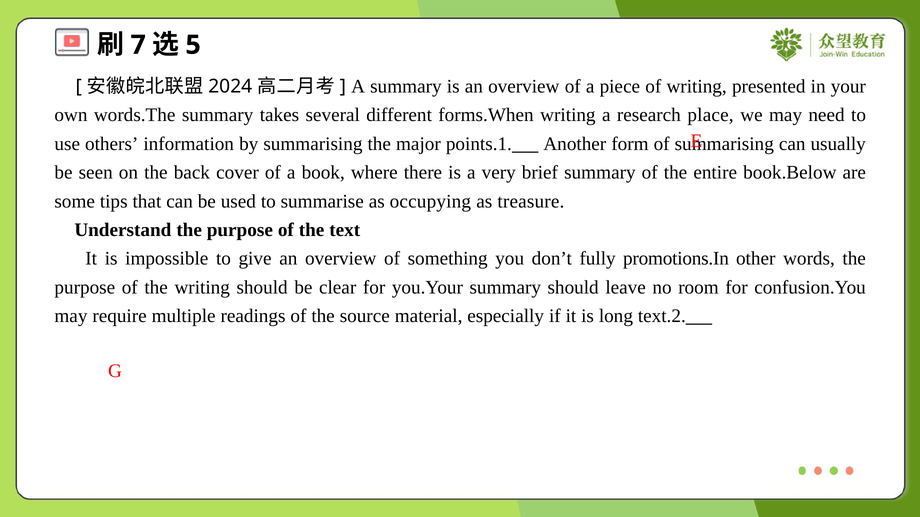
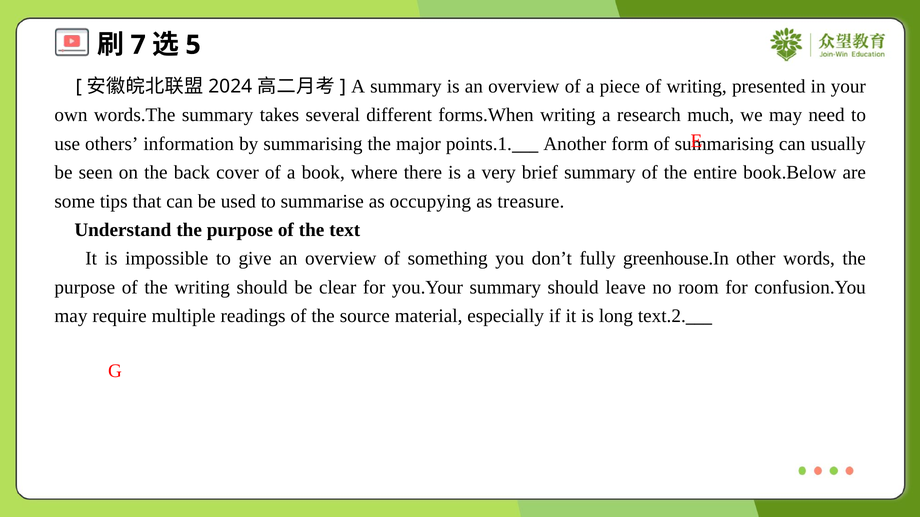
place: place -> much (711, 115)
promotions.In: promotions.In -> greenhouse.In (676, 259)
